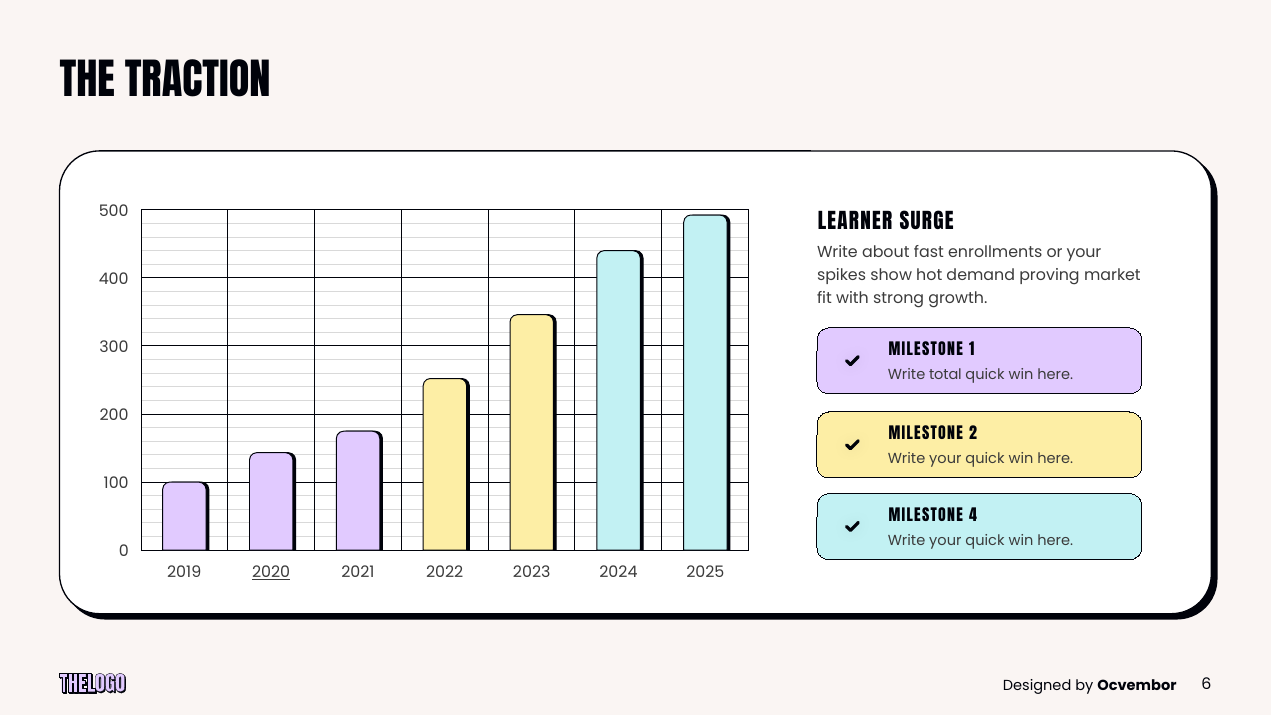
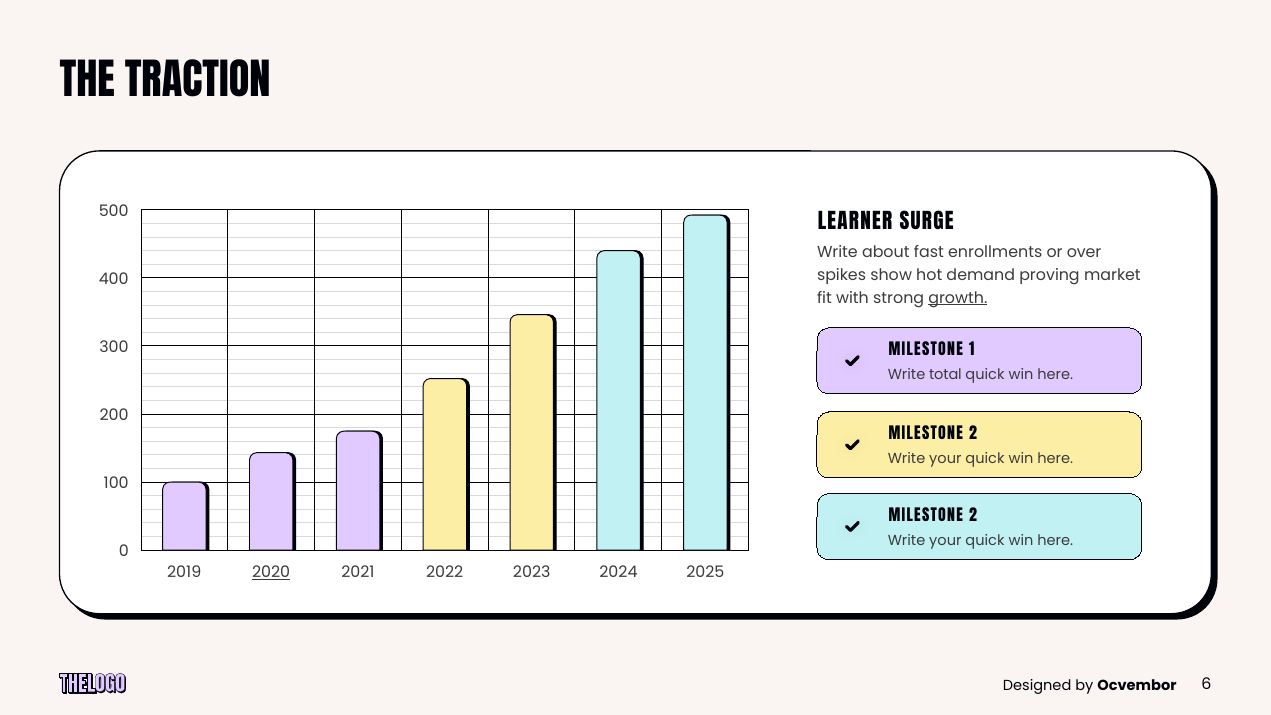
or your: your -> over (1084, 252)
growth underline: none -> present (958, 298)
4: 4 -> 2 (973, 516)
